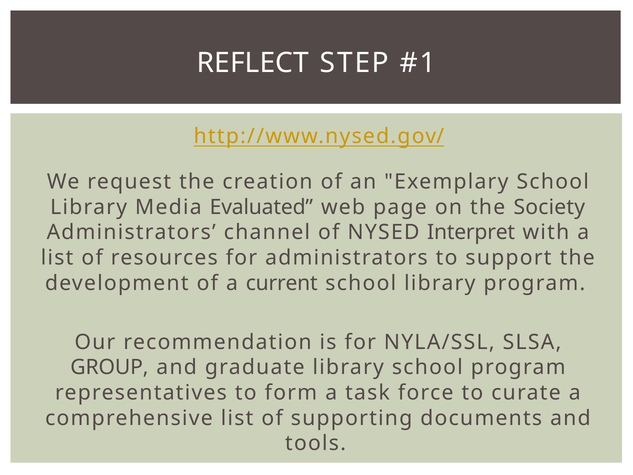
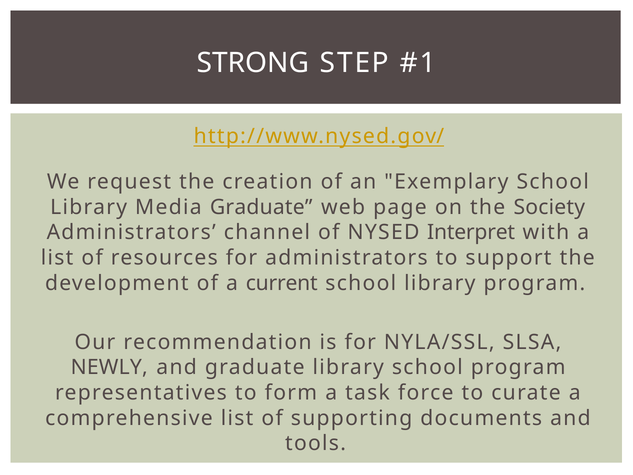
REFLECT: REFLECT -> STRONG (253, 63)
Media Evaluated: Evaluated -> Graduate (261, 207)
GROUP: GROUP -> NEWLY (109, 367)
